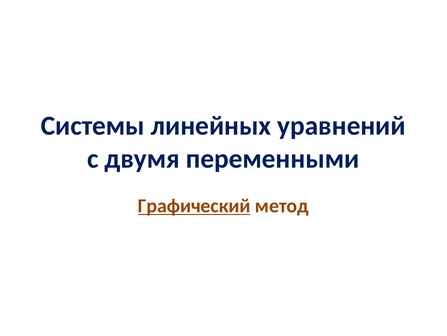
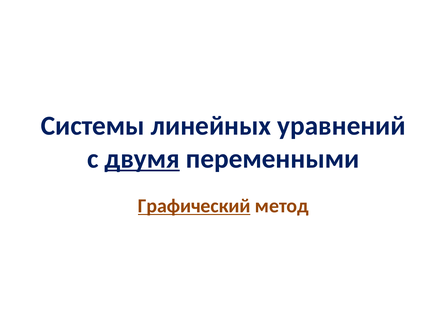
двумя underline: none -> present (142, 158)
